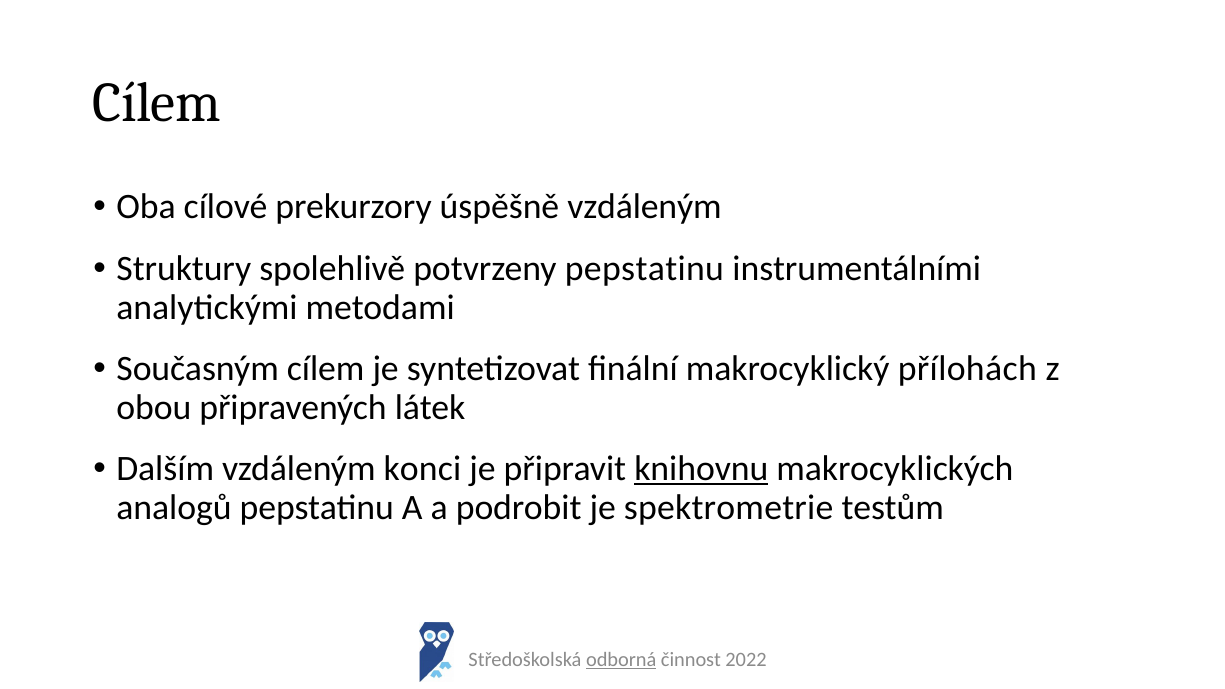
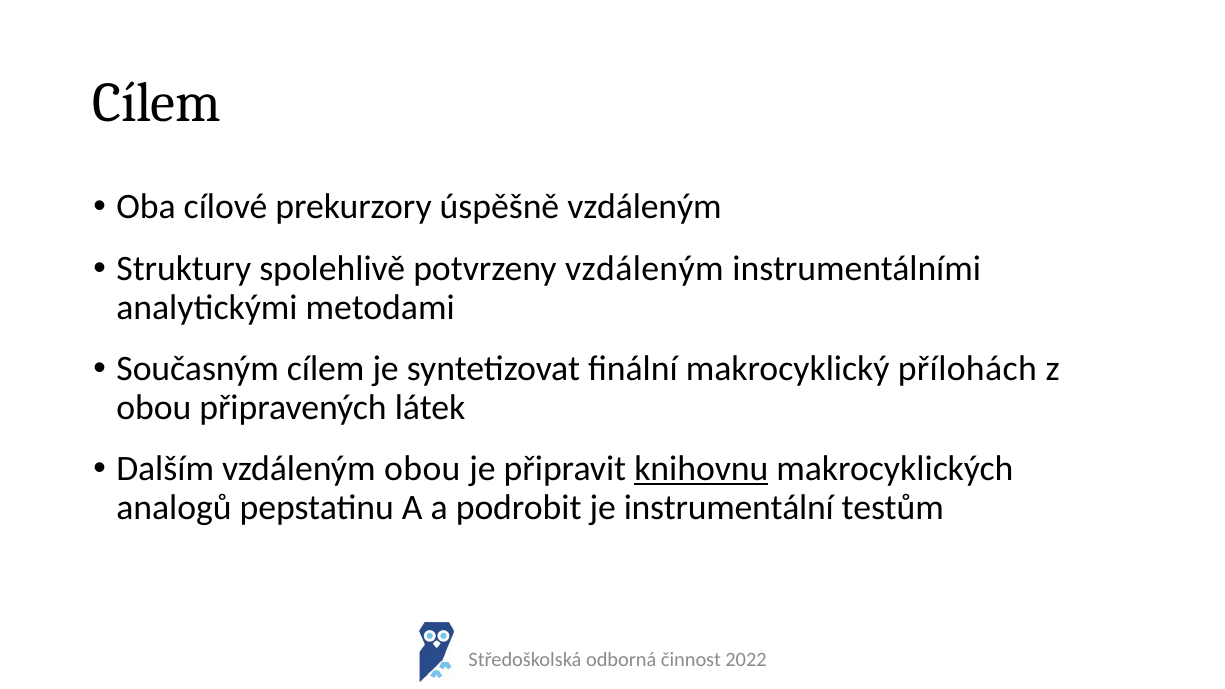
potvrzeny pepstatinu: pepstatinu -> vzdáleným (644, 269)
vzdáleným konci: konci -> obou (422, 469)
spektrometrie: spektrometrie -> instrumentální (729, 508)
odborná underline: present -> none (621, 659)
